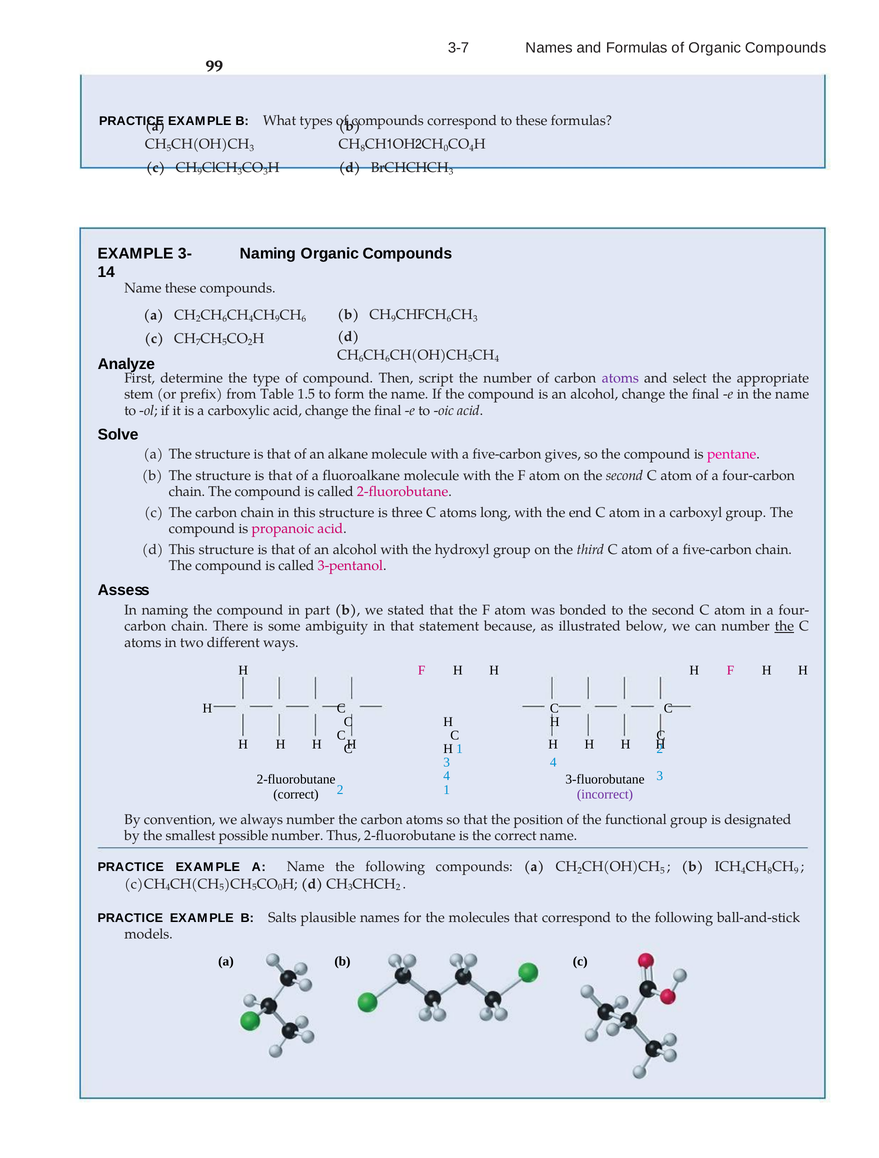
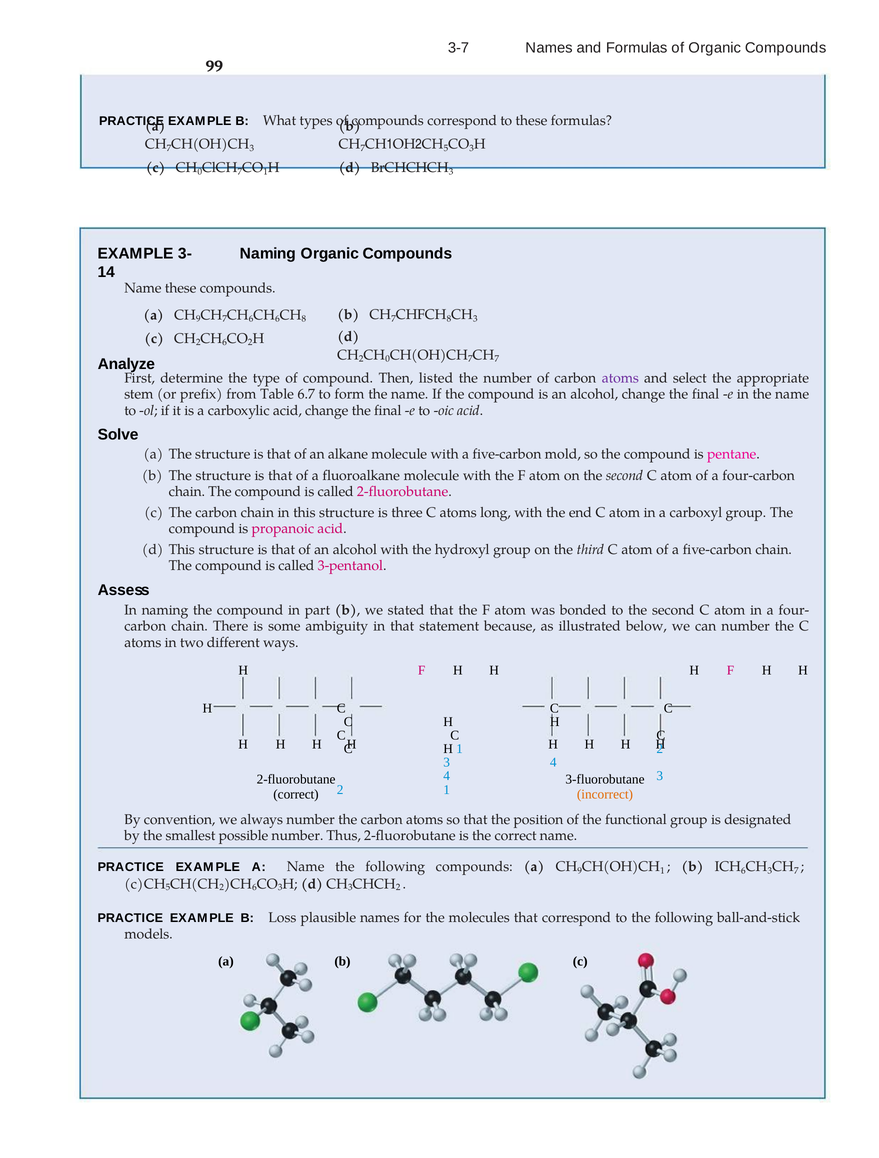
5: 5 -> 7 (169, 148)
8: 8 -> 7 (363, 148)
0: 0 -> 5 (446, 148)
4: 4 -> 3 (472, 148)
9: 9 -> 0 (200, 172)
3: 3 -> 7 (240, 172)
3: 3 -> 1 (266, 172)
9: 9 -> 7 (394, 319)
6: 6 -> 8 (449, 319)
2: 2 -> 9 (198, 319)
6: 6 -> 7 (225, 319)
4: 4 -> 6 (251, 319)
9: 9 -> 6 (277, 319)
6: 6 -> 8 (304, 319)
7: 7 -> 2 (198, 343)
5: 5 -> 6 (225, 343)
6: 6 -> 2 (361, 359)
6: 6 -> 0 (388, 359)
5: 5 -> 7 (470, 359)
4: 4 -> 7 (497, 359)
script: script -> listed (436, 378)
1.5: 1.5 -> 6.7 (306, 394)
gives: gives -> mold (563, 455)
the underline: present -> none (784, 627)
incorrect colour: purple -> orange (605, 795)
2: 2 -> 9 (580, 871)
5: 5 -> 1 (662, 871)
4: 4 -> 6 (743, 871)
8: 8 -> 3 (770, 871)
9: 9 -> 7 (796, 871)
4: 4 -> 5 (168, 888)
5: 5 -> 2 (222, 888)
5: 5 -> 6 (254, 888)
0: 0 -> 3 (280, 888)
Salts: Salts -> Loss (282, 918)
